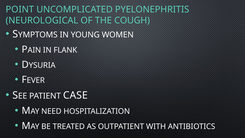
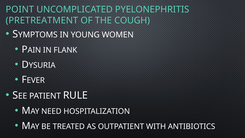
NEUROLOGICAL: NEUROLOGICAL -> PRETREATMENT (42, 20)
CASE: CASE -> RULE (75, 95)
